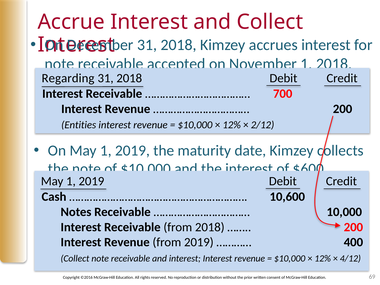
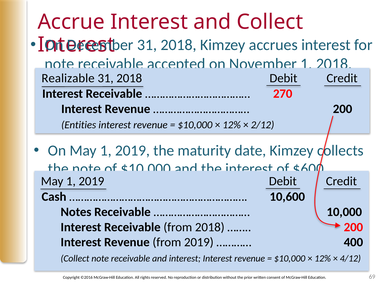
Regarding: Regarding -> Realizable (68, 78)
700: 700 -> 270 (283, 94)
